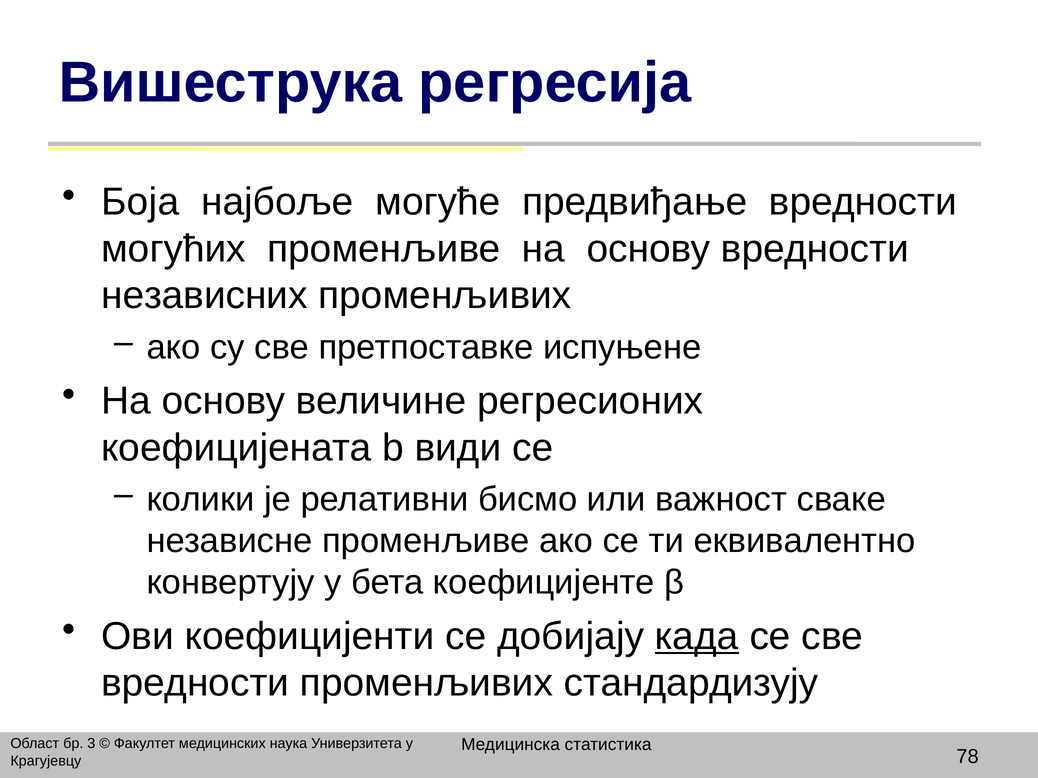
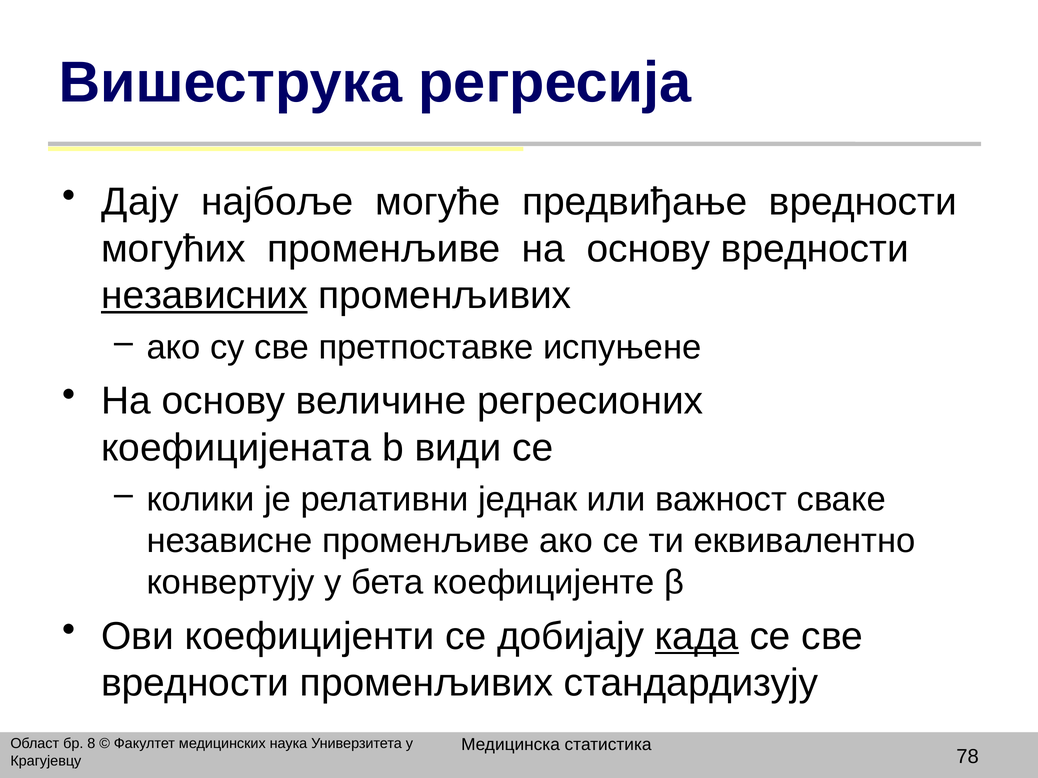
Боја: Боја -> Дају (140, 202)
независних underline: none -> present (204, 296)
бисмо: бисмо -> једнак (528, 500)
3: 3 -> 8 (91, 744)
